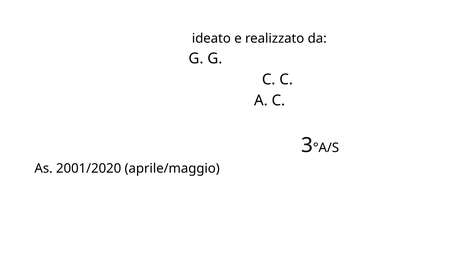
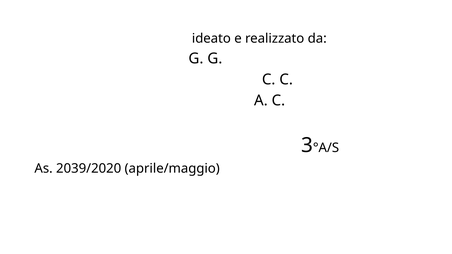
2001/2020: 2001/2020 -> 2039/2020 (89, 169)
